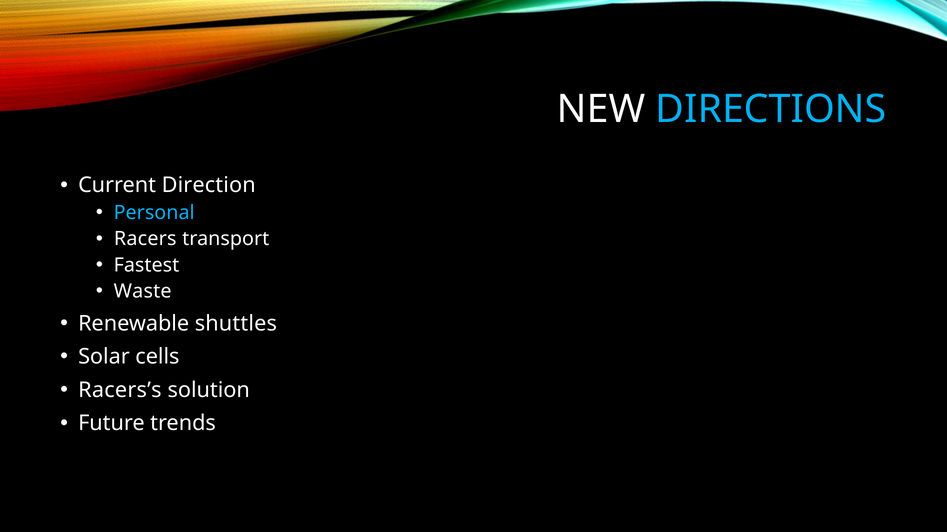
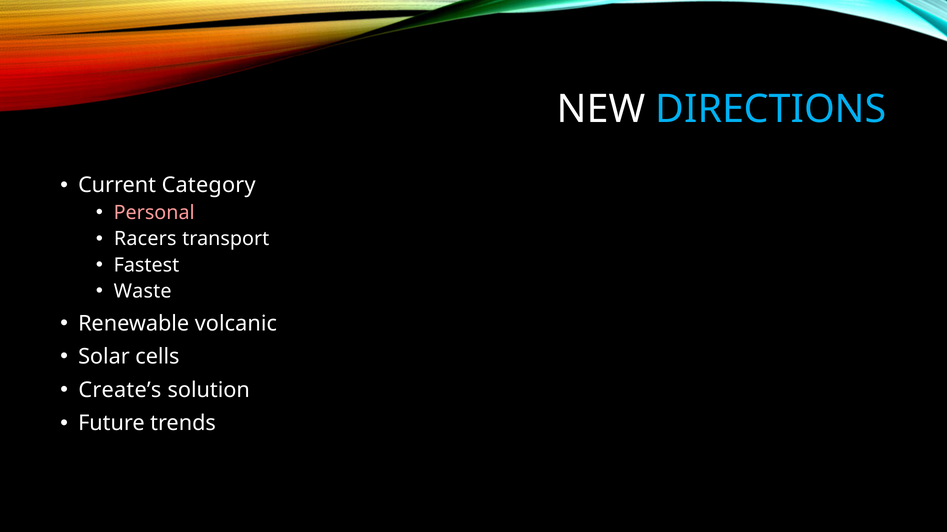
Direction: Direction -> Category (209, 186)
Personal colour: light blue -> pink (154, 213)
shuttles: shuttles -> volcanic (236, 324)
Racers’s: Racers’s -> Create’s (120, 390)
